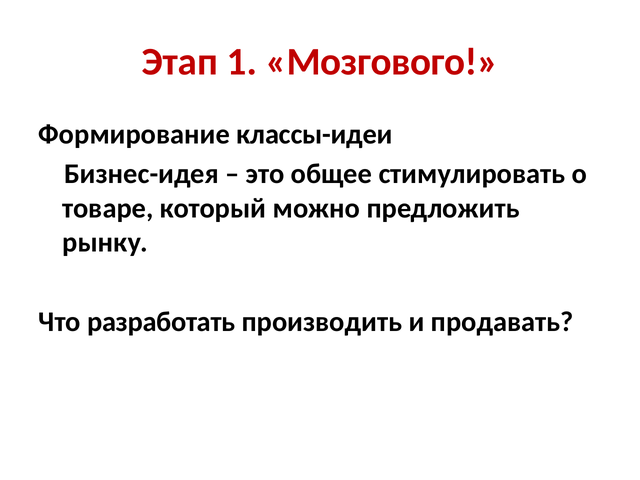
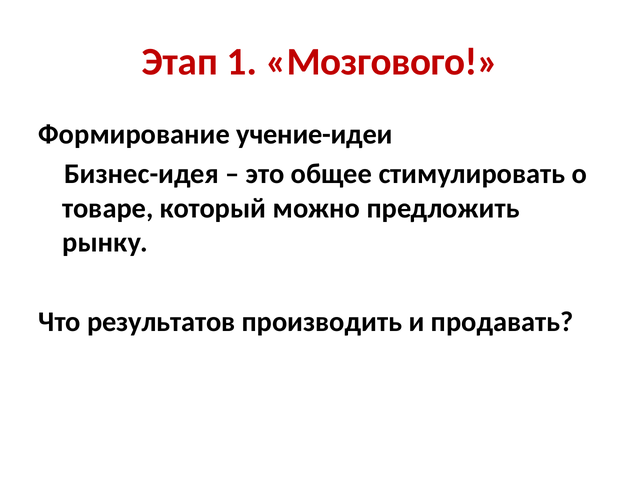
классы-идеи: классы-идеи -> учение-идеи (315, 134)
разработать: разработать -> результатов (161, 322)
